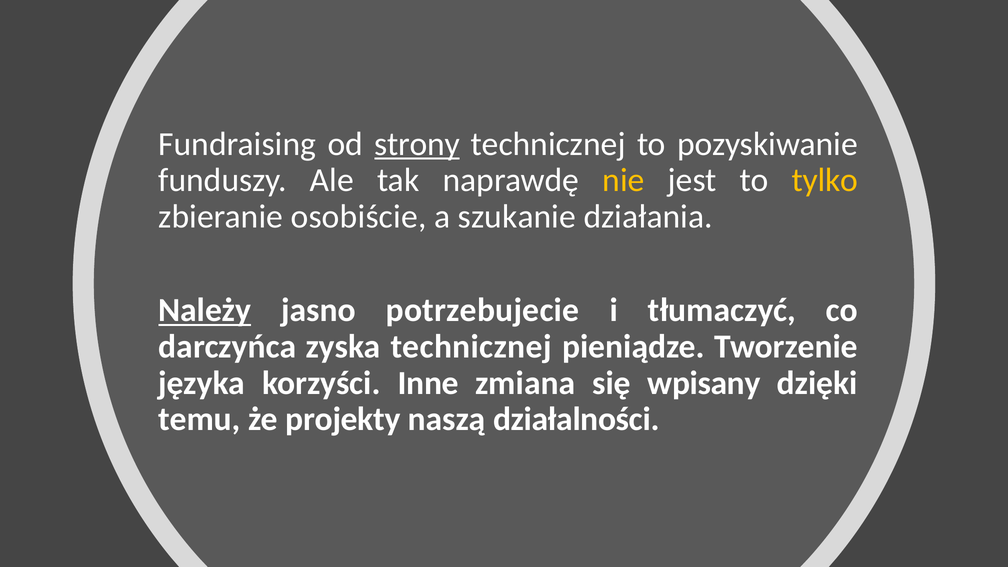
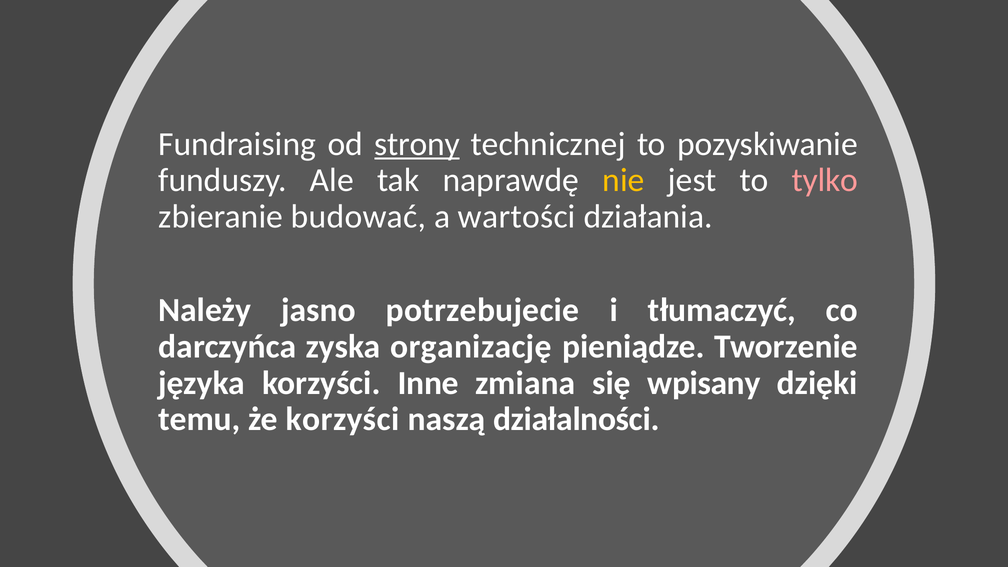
tylko colour: yellow -> pink (825, 180)
osobiście: osobiście -> budować (358, 217)
szukanie: szukanie -> wartości (517, 217)
Należy underline: present -> none (205, 310)
zyska technicznej: technicznej -> organizację (471, 347)
że projekty: projekty -> korzyści (343, 419)
